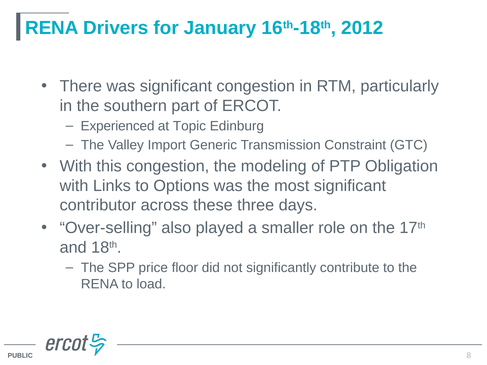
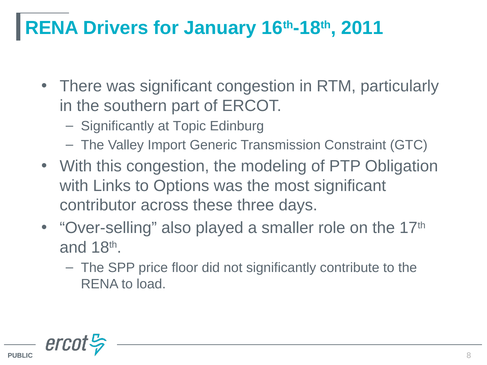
2012: 2012 -> 2011 (362, 28)
Experienced: Experienced -> Significantly (117, 126)
